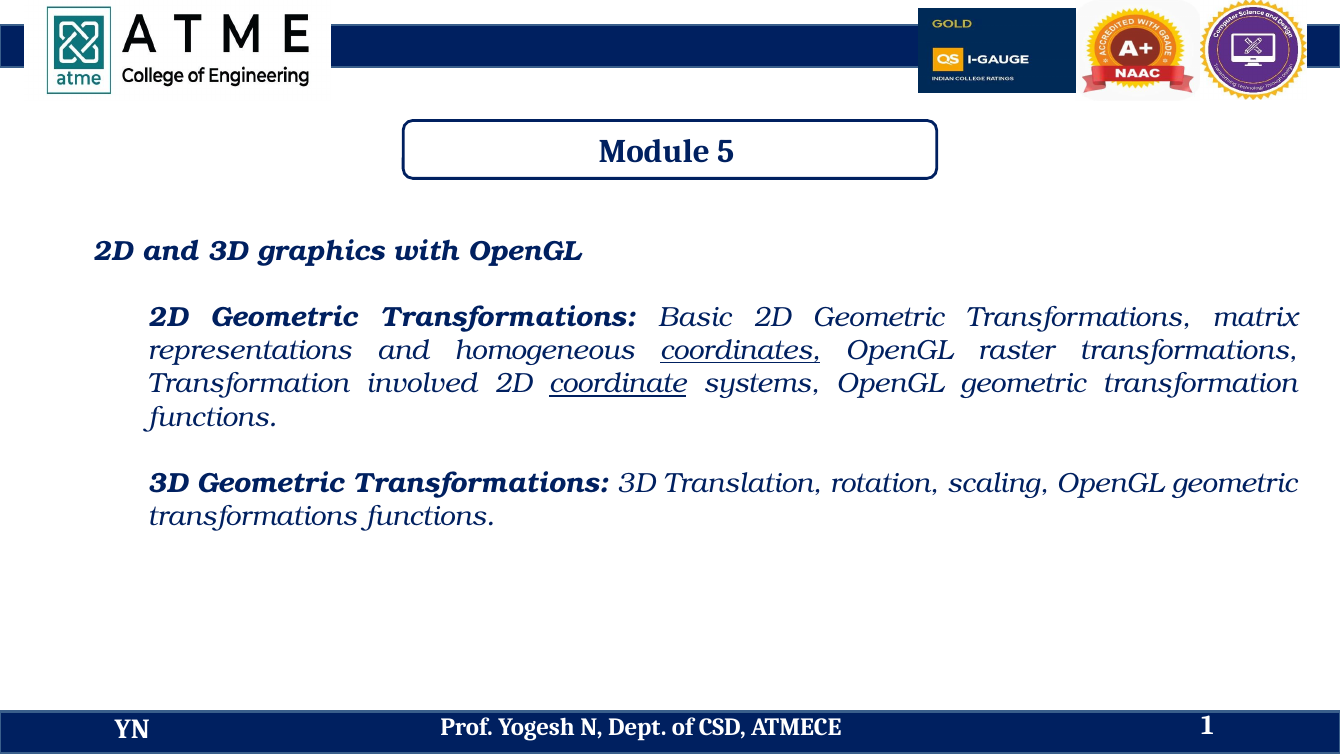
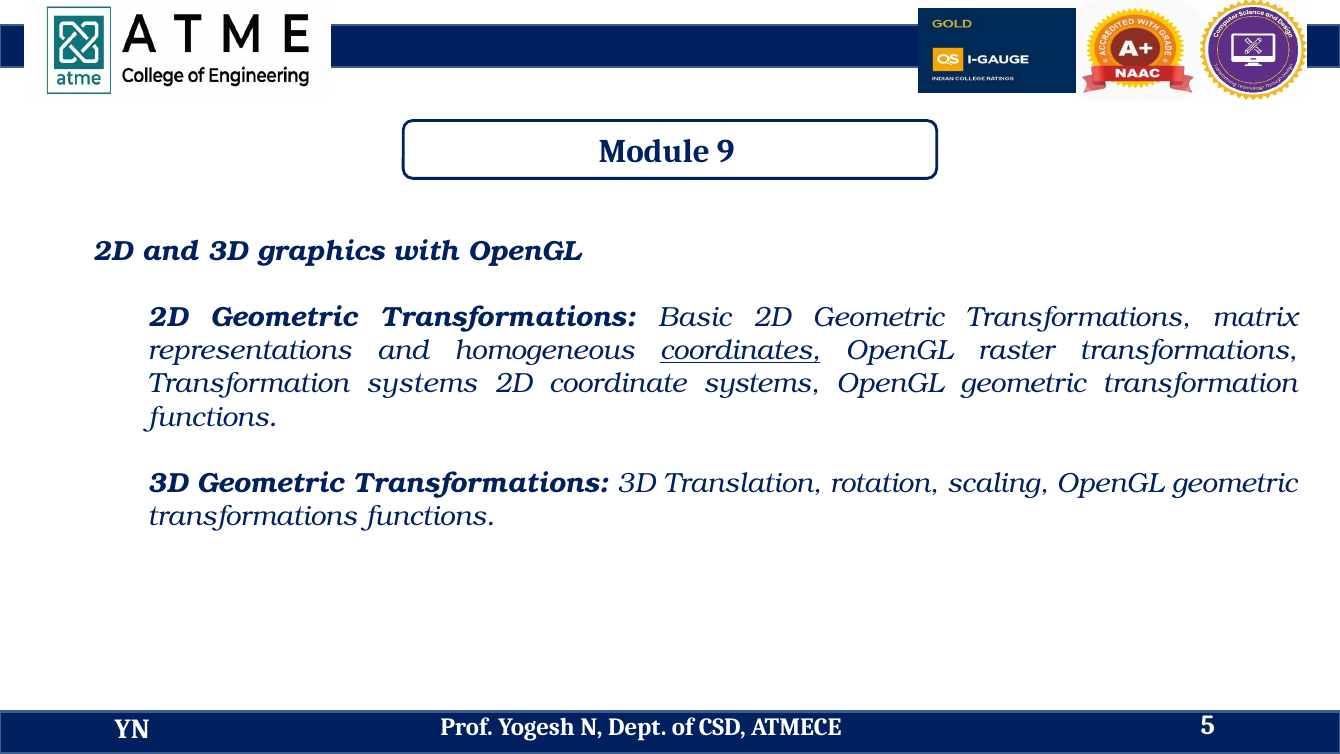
5: 5 -> 9 (726, 152)
Transformation involved: involved -> systems (422, 384)
coordinate underline: present -> none (618, 384)
1: 1 -> 5 (1208, 725)
